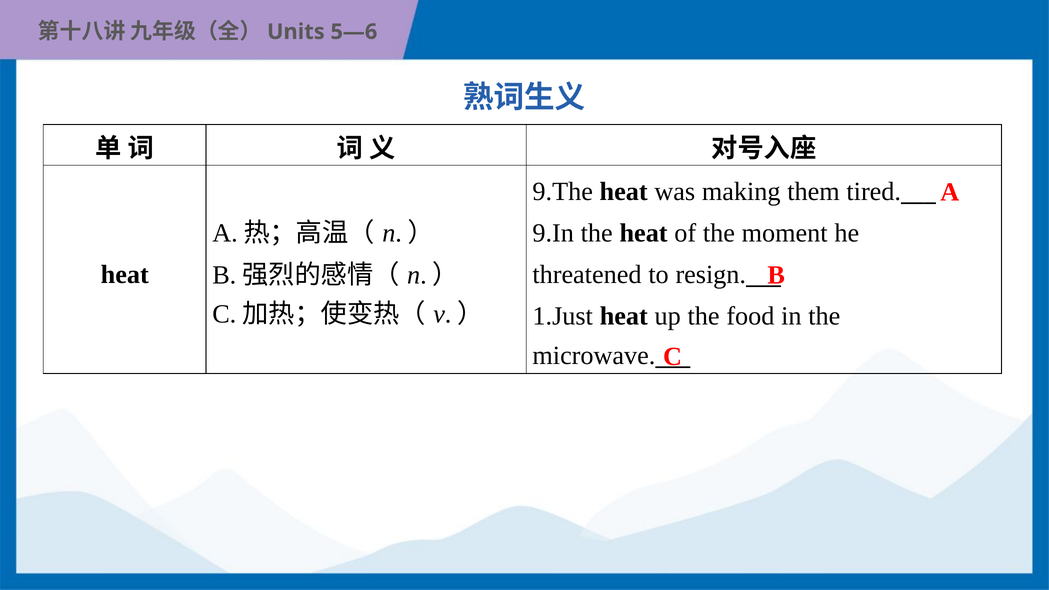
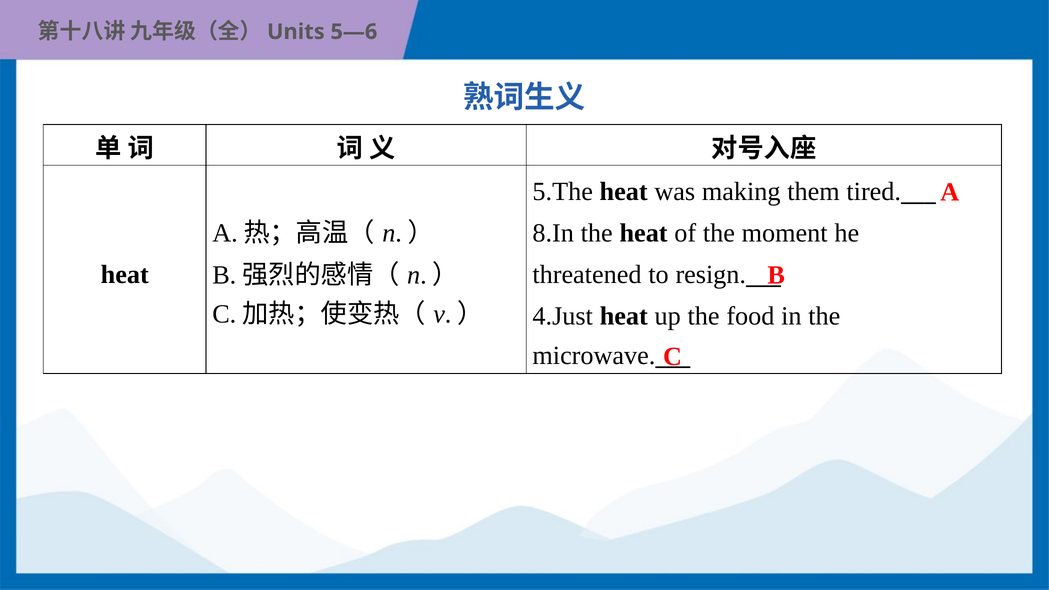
9.The: 9.The -> 5.The (563, 192)
9.In: 9.In -> 8.In (553, 233)
1.Just: 1.Just -> 4.Just (563, 316)
